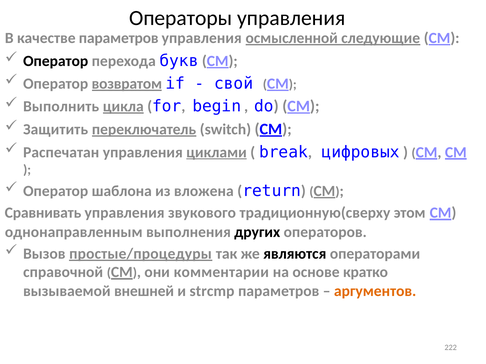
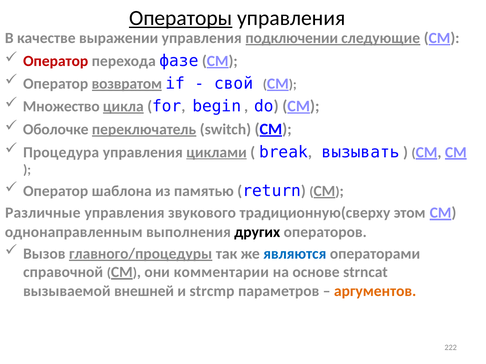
Операторы underline: none -> present (181, 18)
качестве параметров: параметров -> выражении (119, 38)
осмысленной: осмысленной -> подключении (292, 38)
Оператор colour: black -> red (56, 61)
букв: букв -> фазе (179, 61)
Выполнить: Выполнить -> Множество (61, 106)
Защитить: Защитить -> Оболочке (56, 129)
Распечатан: Распечатан -> Процедура (61, 152)
цифровых: цифровых -> вызывать (361, 152)
вложена: вложена -> памятью (204, 191)
Сравнивать: Сравнивать -> Различные (43, 213)
простые/процедуры: простые/процедуры -> главного/процедуры (141, 254)
являются colour: black -> blue (295, 254)
кратко: кратко -> strncat (365, 273)
